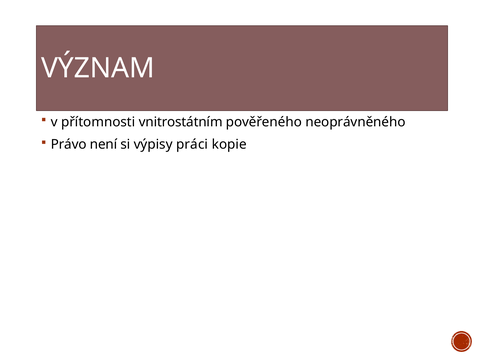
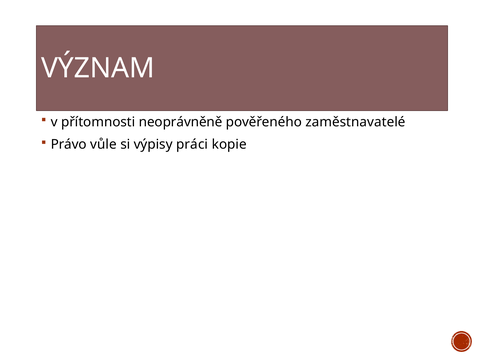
vnitrostátním: vnitrostátním -> neoprávněně (181, 122)
neoprávněného: neoprávněného -> zaměstnavatelé (355, 122)
není: není -> vůle (104, 144)
